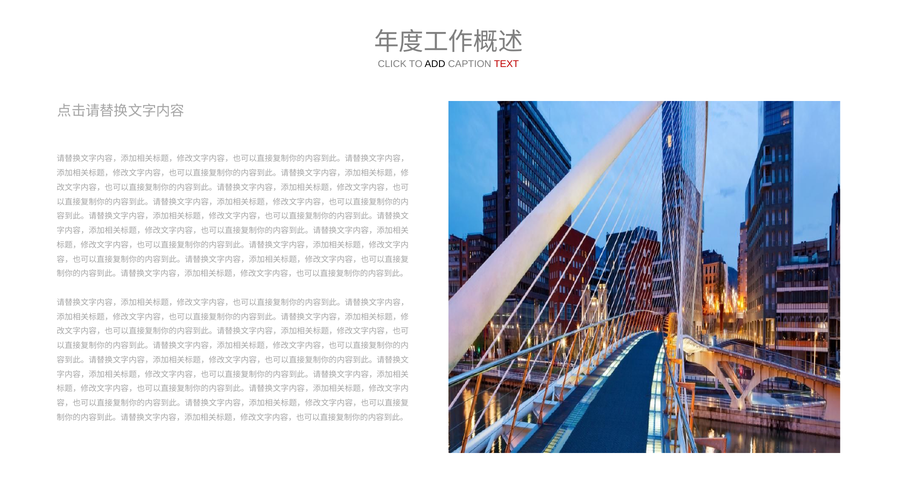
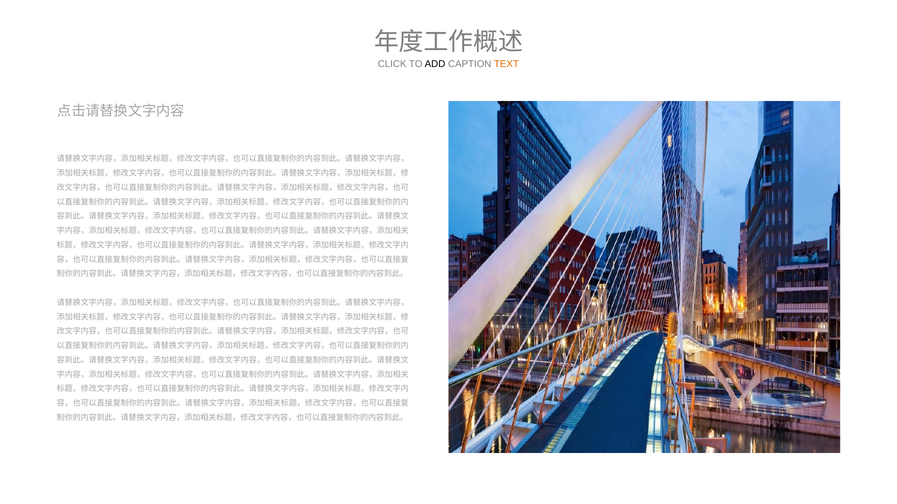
TEXT colour: red -> orange (506, 64)
